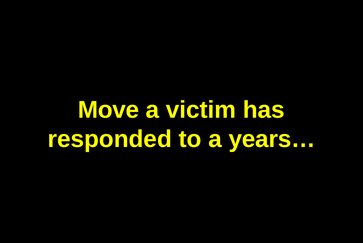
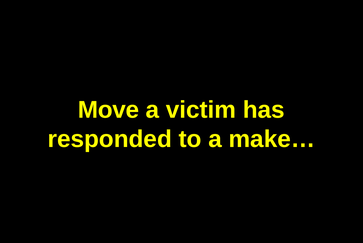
years…: years… -> make… (272, 139)
